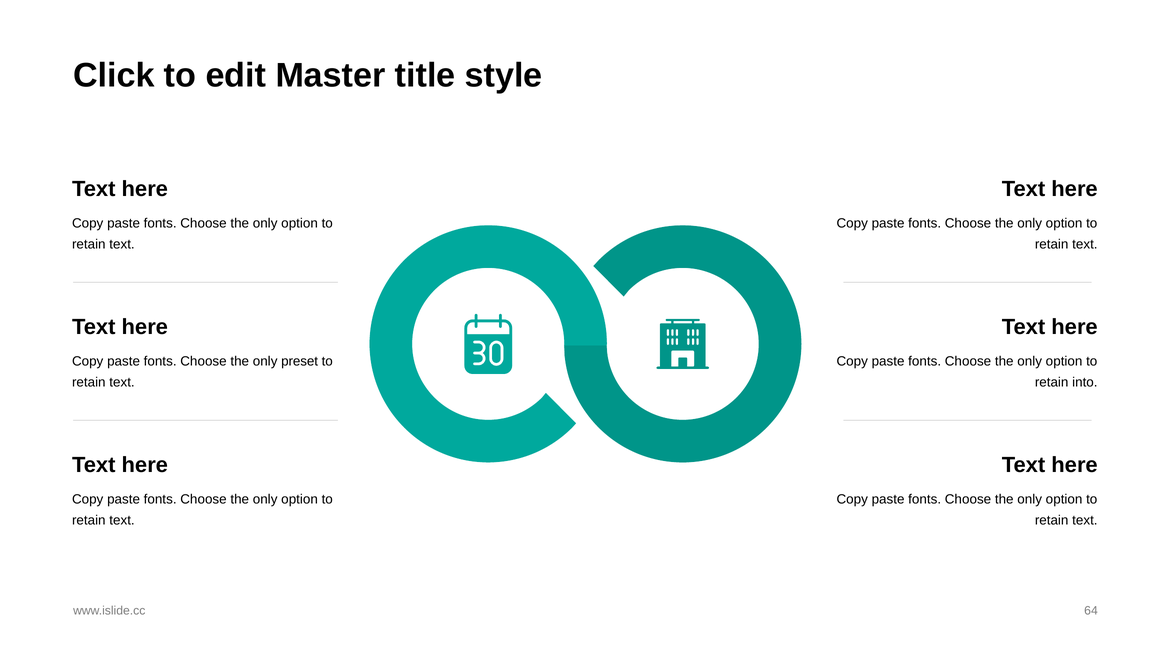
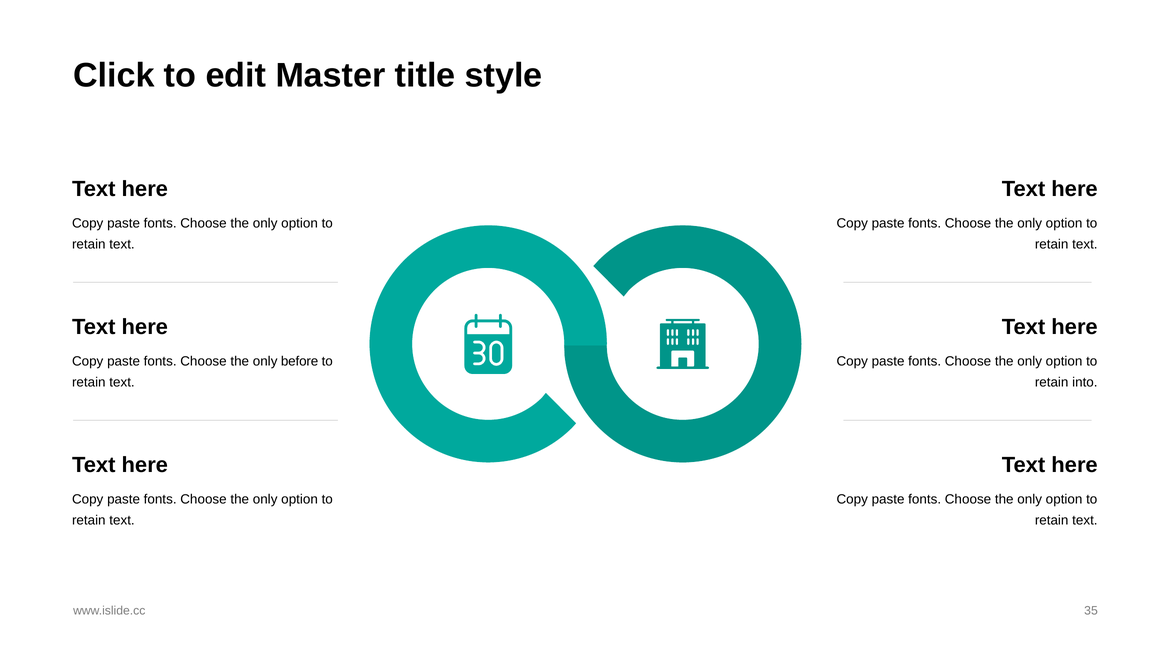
preset: preset -> before (300, 362)
64: 64 -> 35 (1091, 611)
